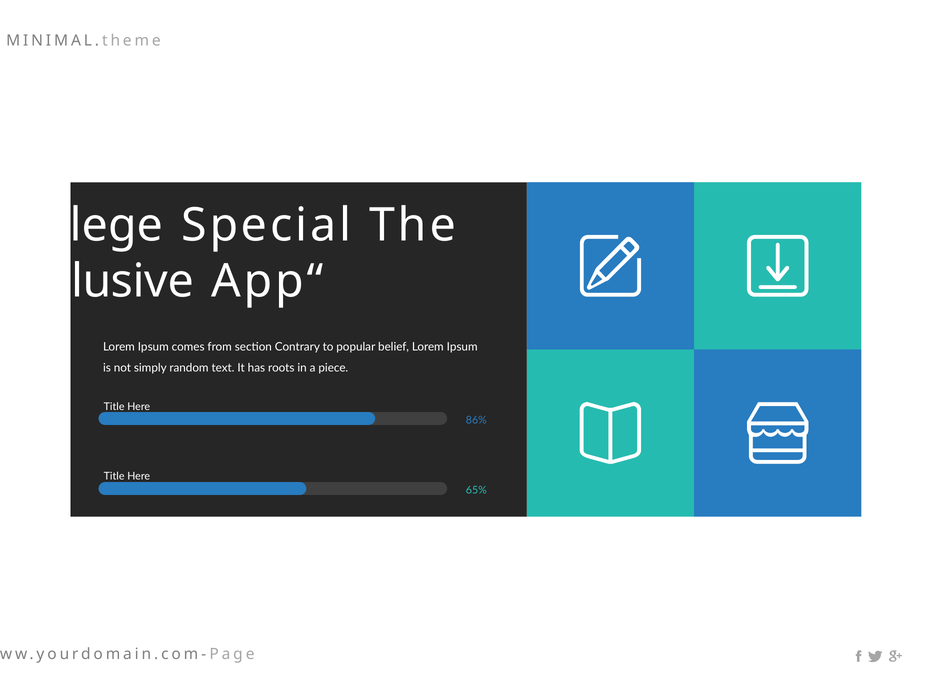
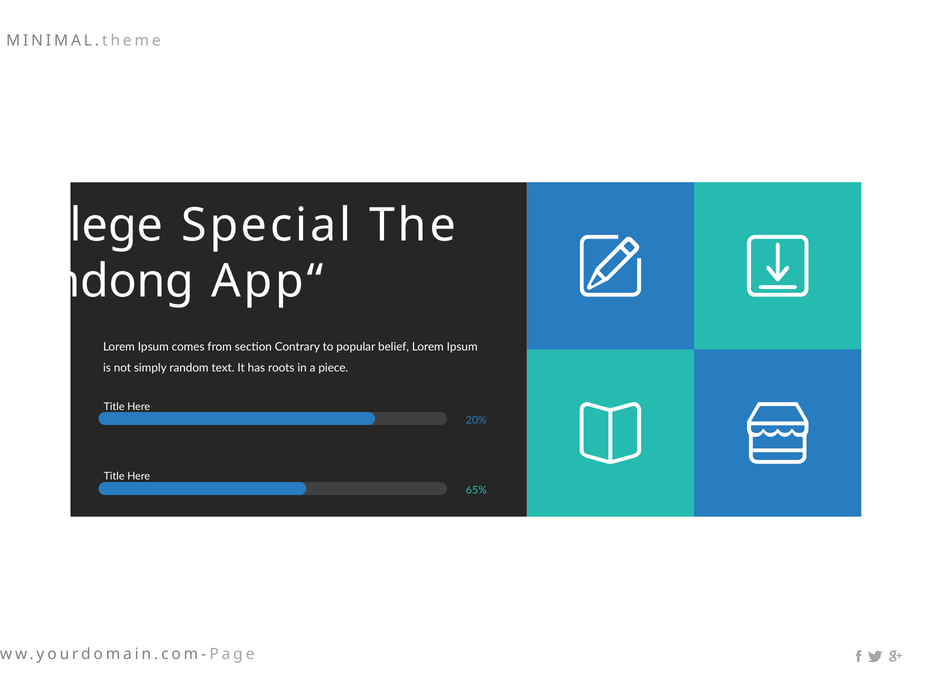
Exclusive: Exclusive -> Londong (97, 281)
86%: 86% -> 20% (476, 420)
